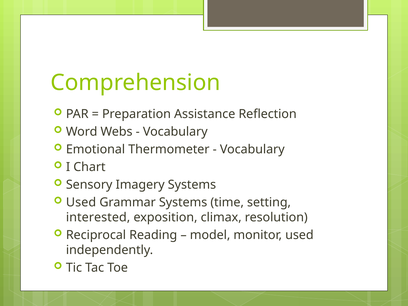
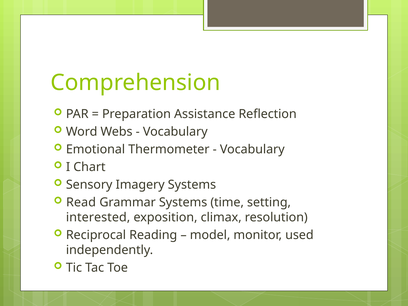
Used: Used -> Read (81, 202)
